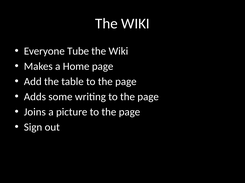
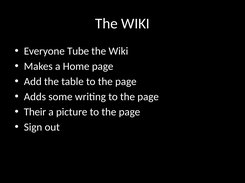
Joins: Joins -> Their (35, 112)
